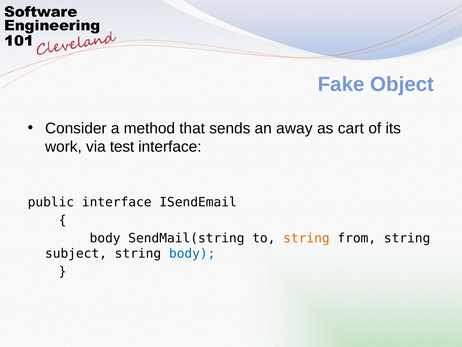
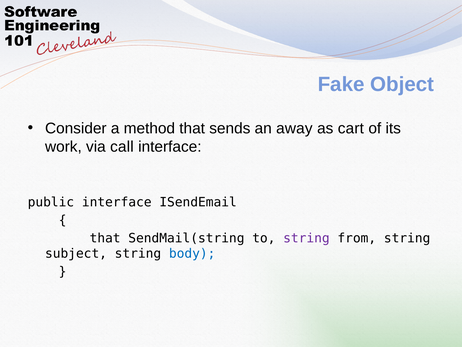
test: test -> call (122, 147)
body: body -> that (105, 238)
string colour: orange -> purple (306, 238)
